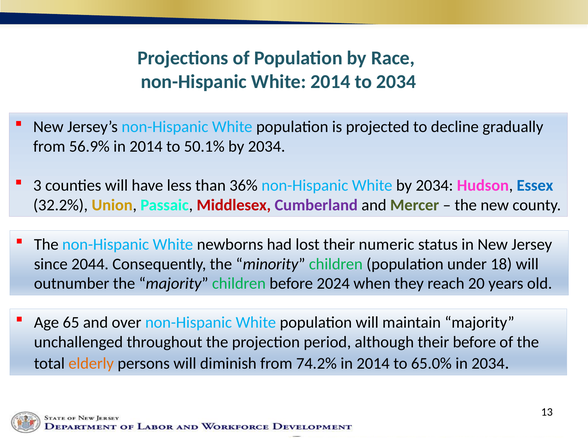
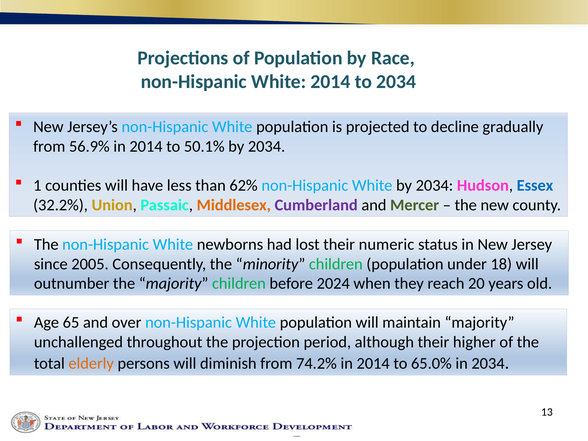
3: 3 -> 1 (37, 185)
36%: 36% -> 62% (244, 185)
Middlesex colour: red -> orange (234, 205)
2044: 2044 -> 2005 (90, 264)
their before: before -> higher (474, 342)
